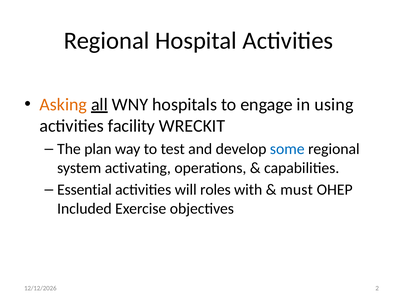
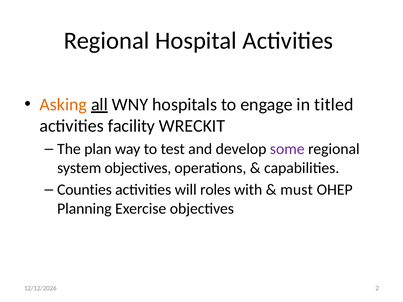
using: using -> titled (334, 105)
some colour: blue -> purple (287, 149)
system activating: activating -> objectives (138, 168)
Essential: Essential -> Counties (84, 190)
Included: Included -> Planning (84, 209)
